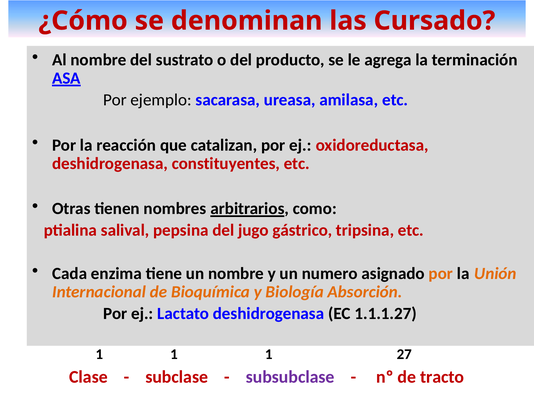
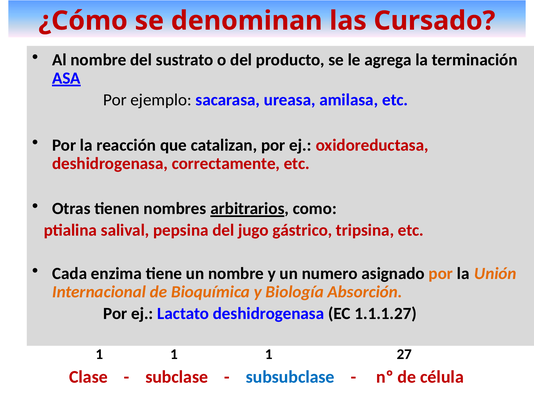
constituyentes: constituyentes -> correctamente (226, 164)
subsubclase colour: purple -> blue (290, 378)
tracto: tracto -> célula (442, 378)
